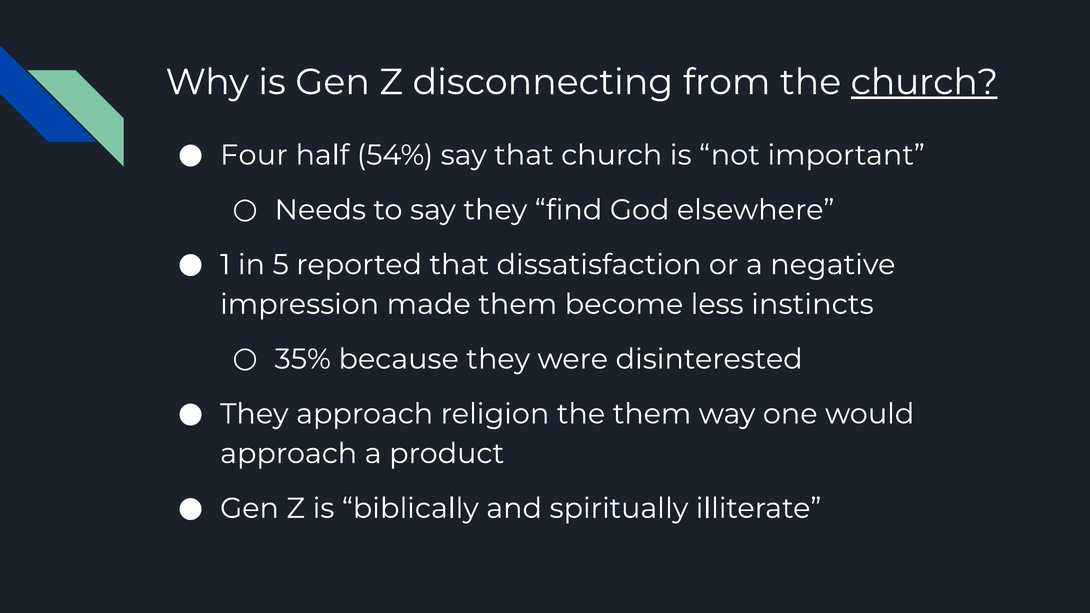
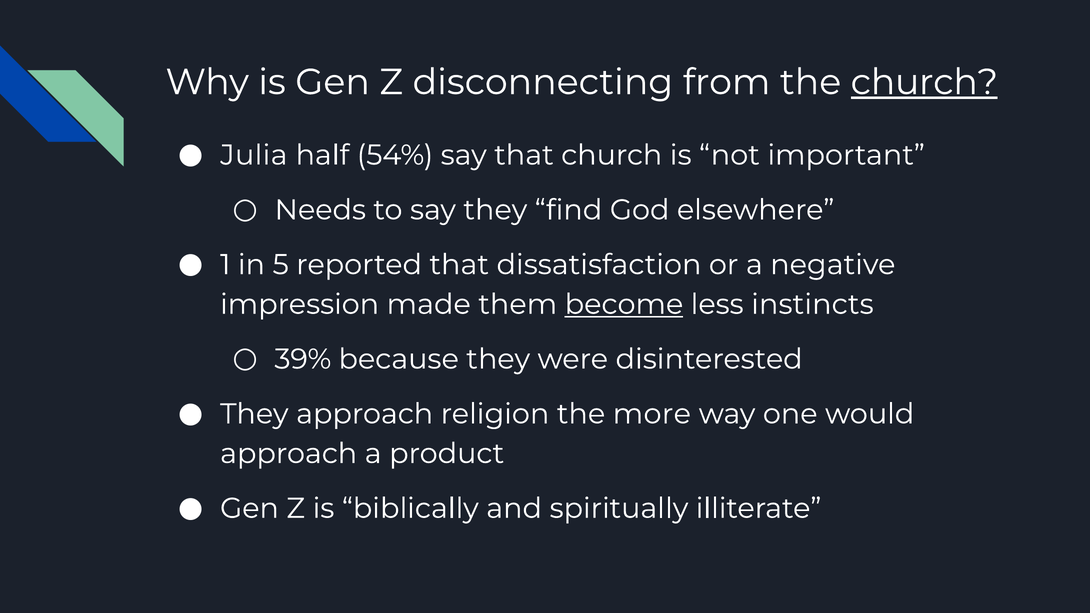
Four: Four -> Julia (254, 155)
become underline: none -> present (624, 304)
35%: 35% -> 39% (303, 359)
the them: them -> more (652, 414)
